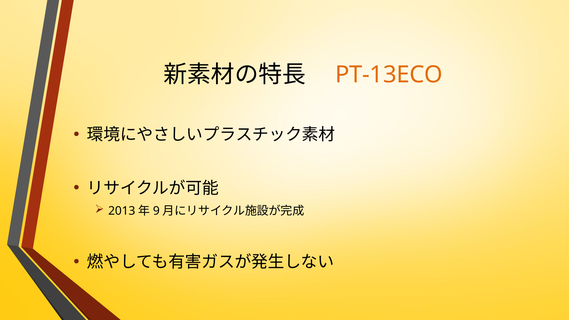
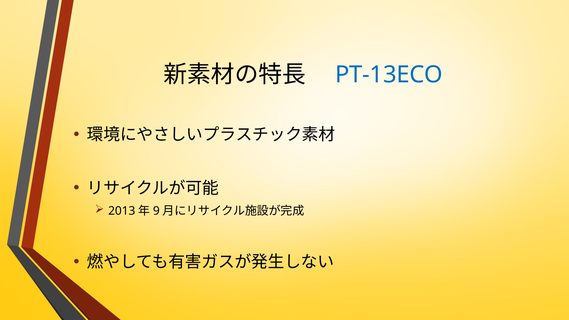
PT-13ECO colour: orange -> blue (389, 75)
